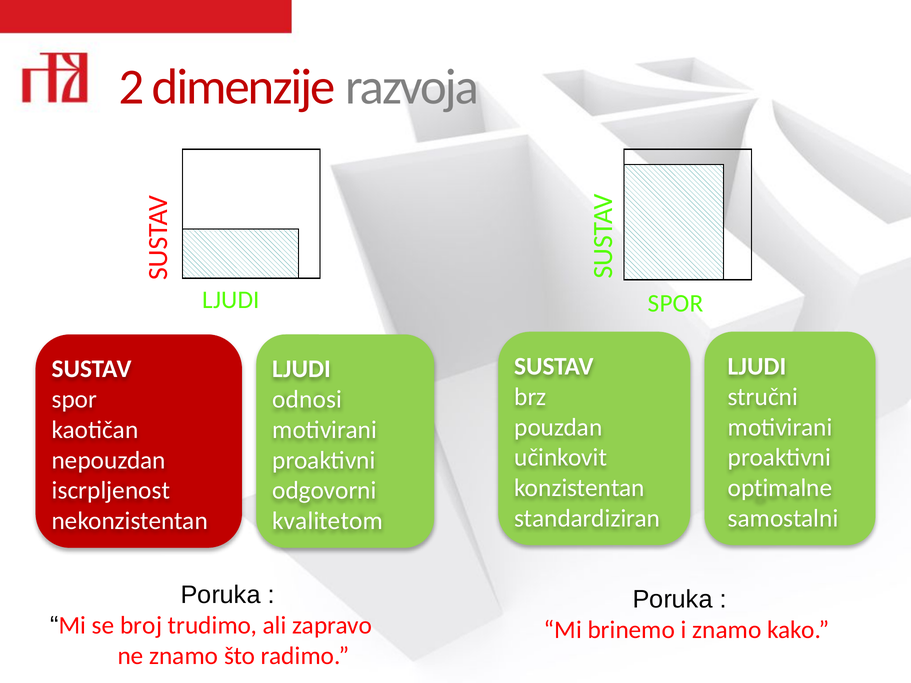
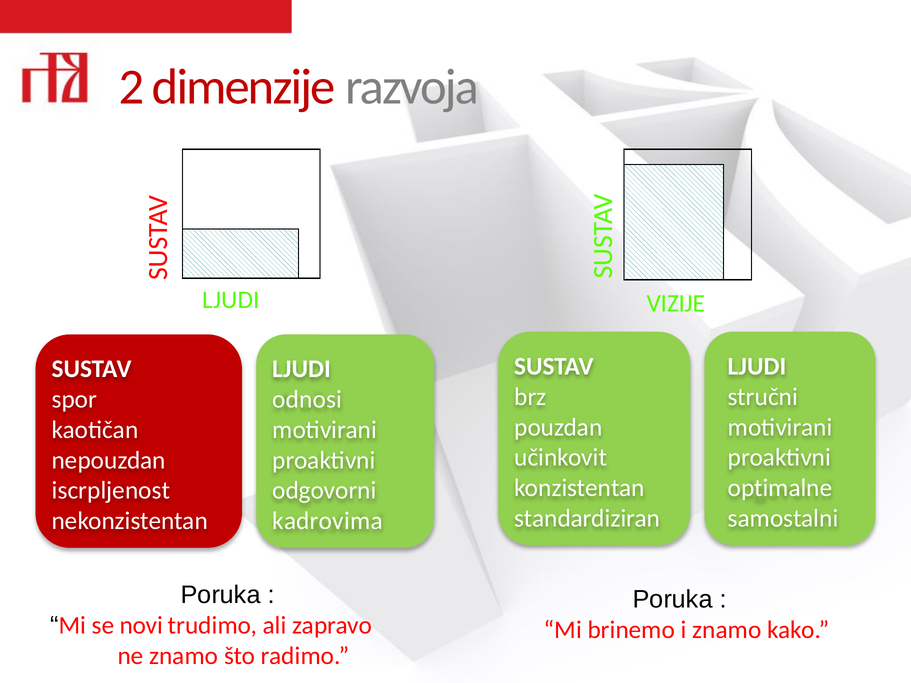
SPOR: SPOR -> VIZIJE (676, 304)
kvalitetom: kvalitetom -> kadrovima (328, 521)
broj: broj -> novi (141, 626)
